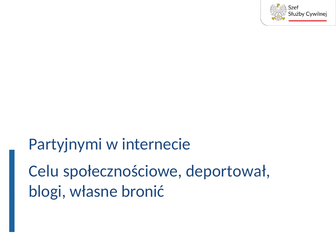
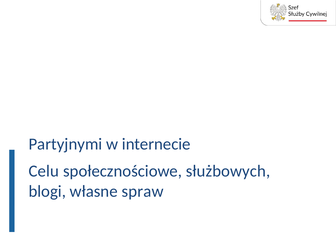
deportował: deportował -> służbowych (228, 171)
bronić: bronić -> spraw (143, 191)
